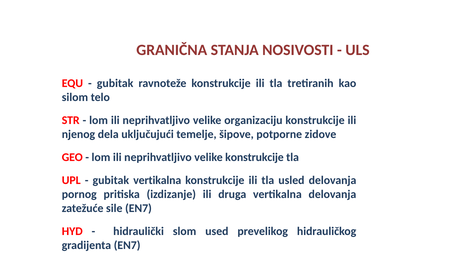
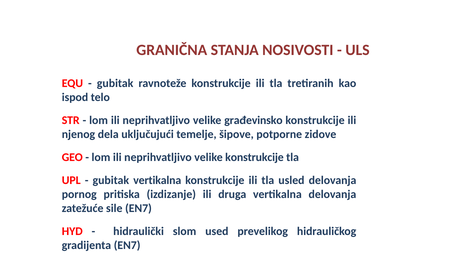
silom: silom -> ispod (75, 98)
organizaciju: organizaciju -> građevinsko (253, 121)
